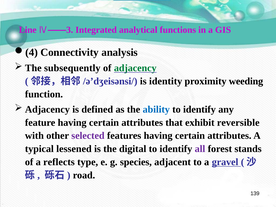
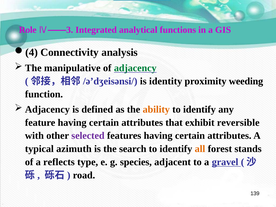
Line: Line -> Role (28, 30)
subsequently: subsequently -> manipulative (72, 68)
ability colour: blue -> orange (156, 109)
lessened: lessened -> azimuth (74, 149)
digital: digital -> search (133, 149)
all colour: purple -> orange (200, 149)
